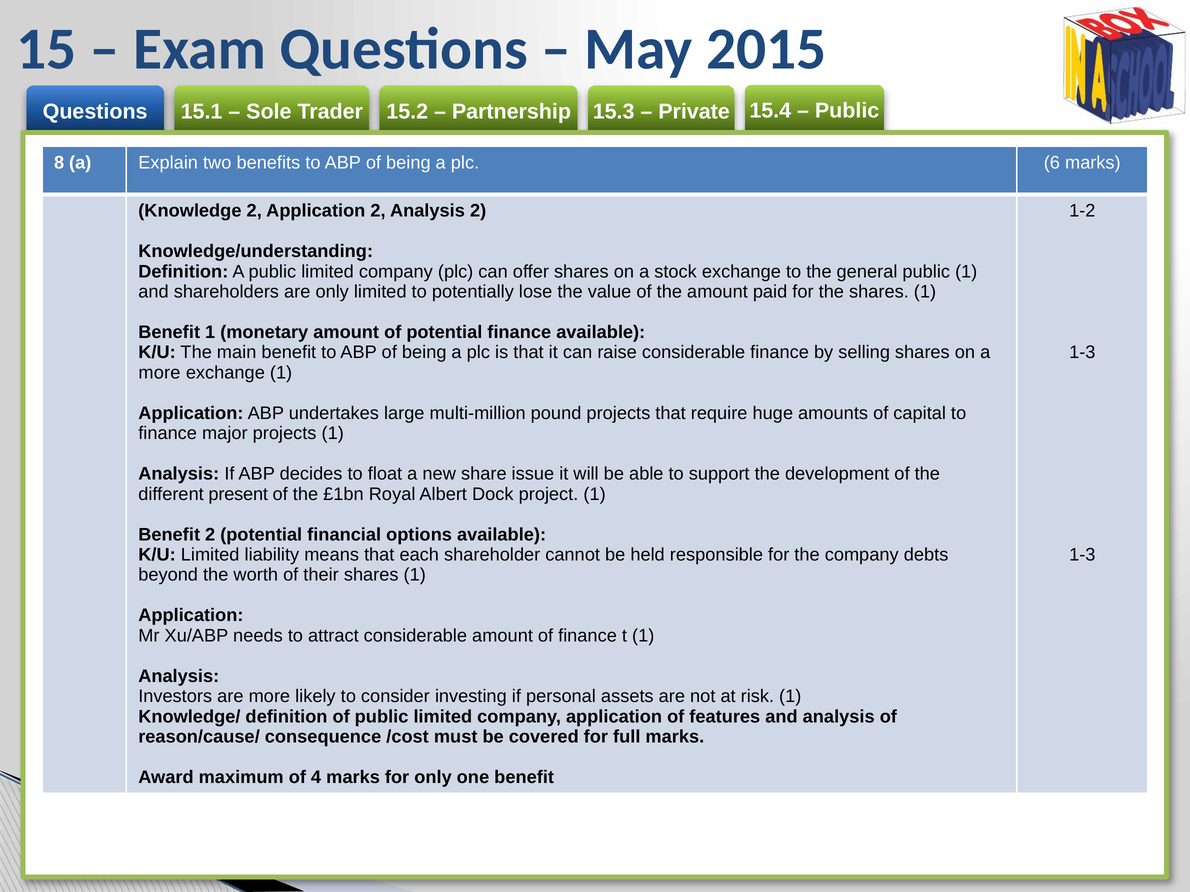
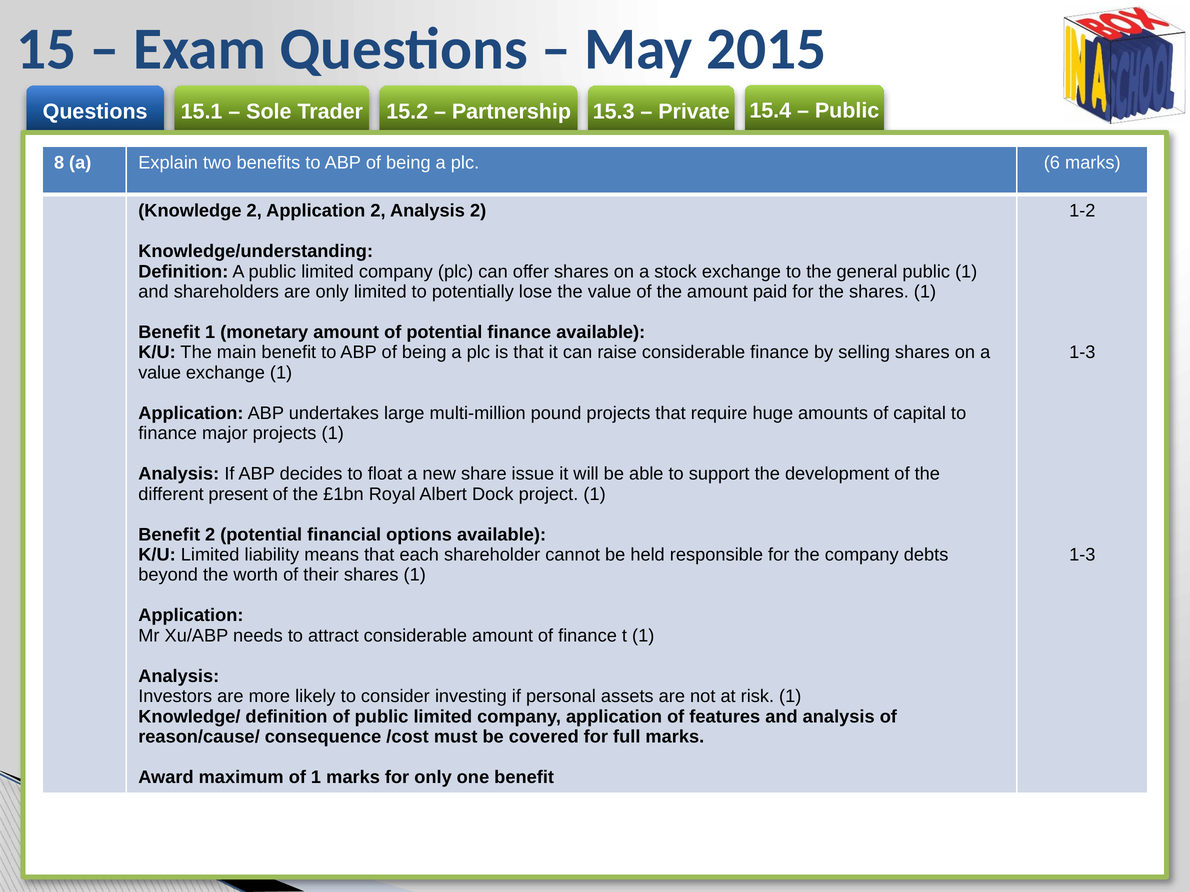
more: more -> value (160, 373)
of 4: 4 -> 1 (316, 778)
